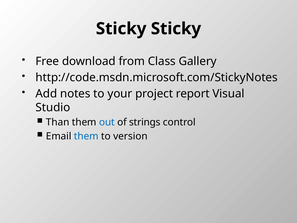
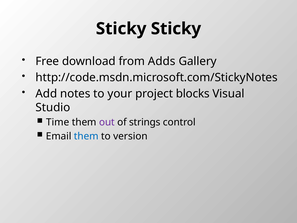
Class: Class -> Adds (162, 61)
report: report -> blocks (193, 94)
Than: Than -> Time (58, 122)
out colour: blue -> purple (107, 122)
